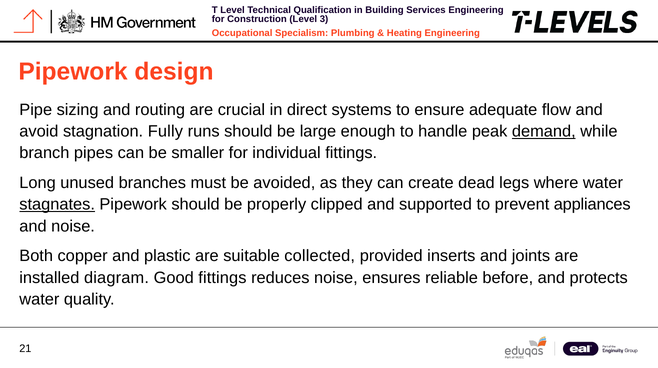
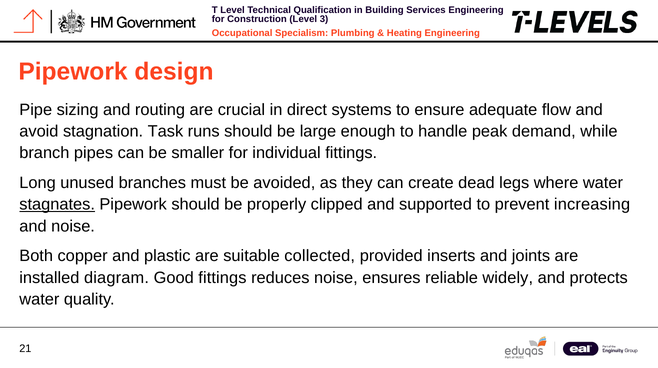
Fully: Fully -> Task (165, 131)
demand underline: present -> none (544, 131)
appliances: appliances -> increasing (592, 204)
before: before -> widely (508, 277)
